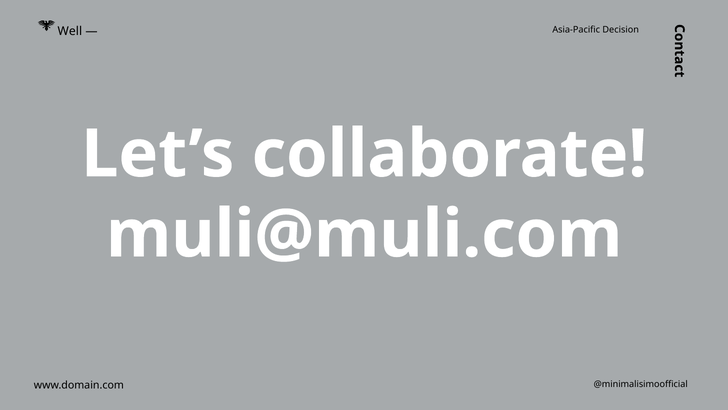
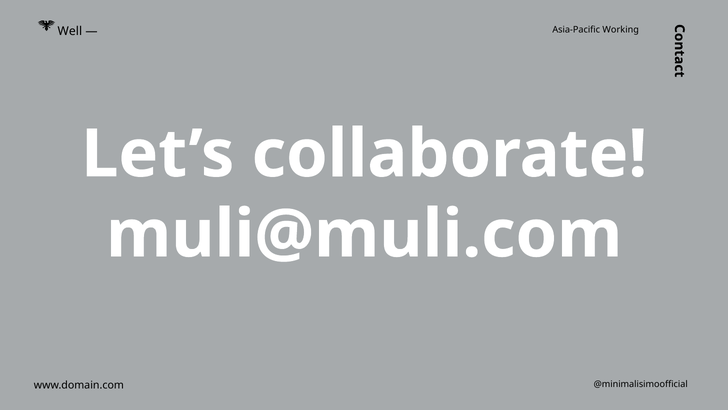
Decision: Decision -> Working (621, 30)
